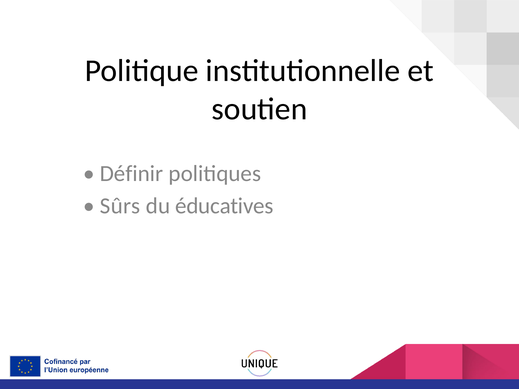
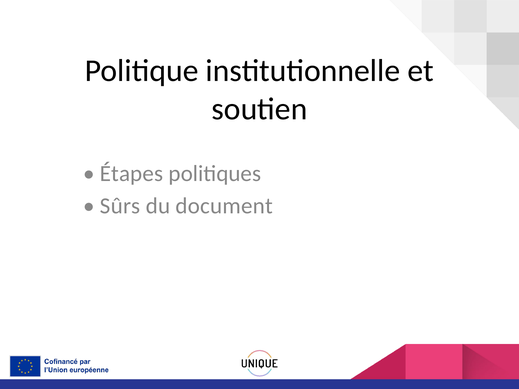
Définir: Définir -> Étapes (131, 174)
éducatives: éducatives -> document (224, 206)
